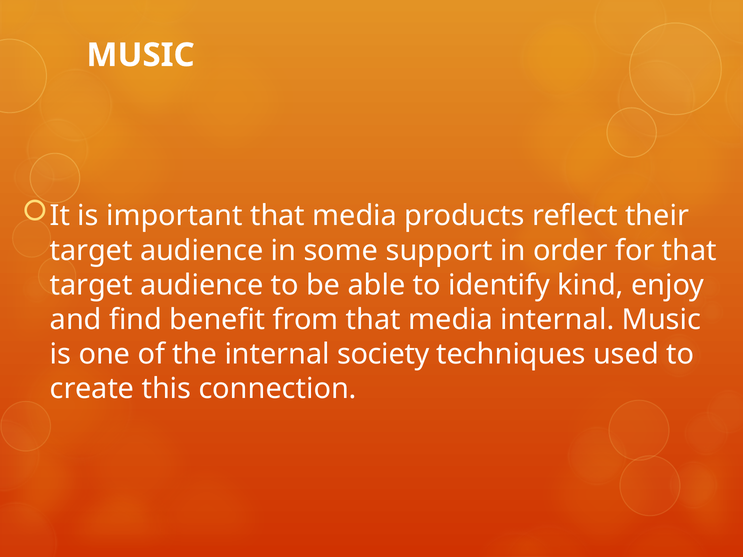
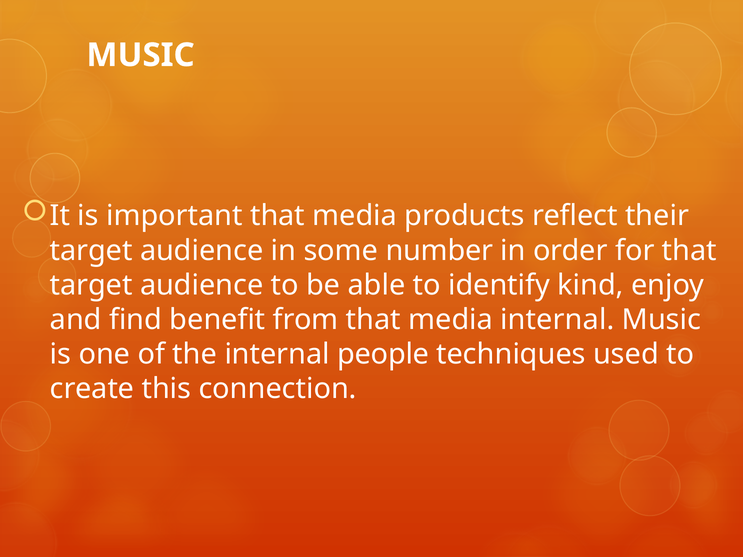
support: support -> number (439, 251)
society: society -> people (383, 354)
